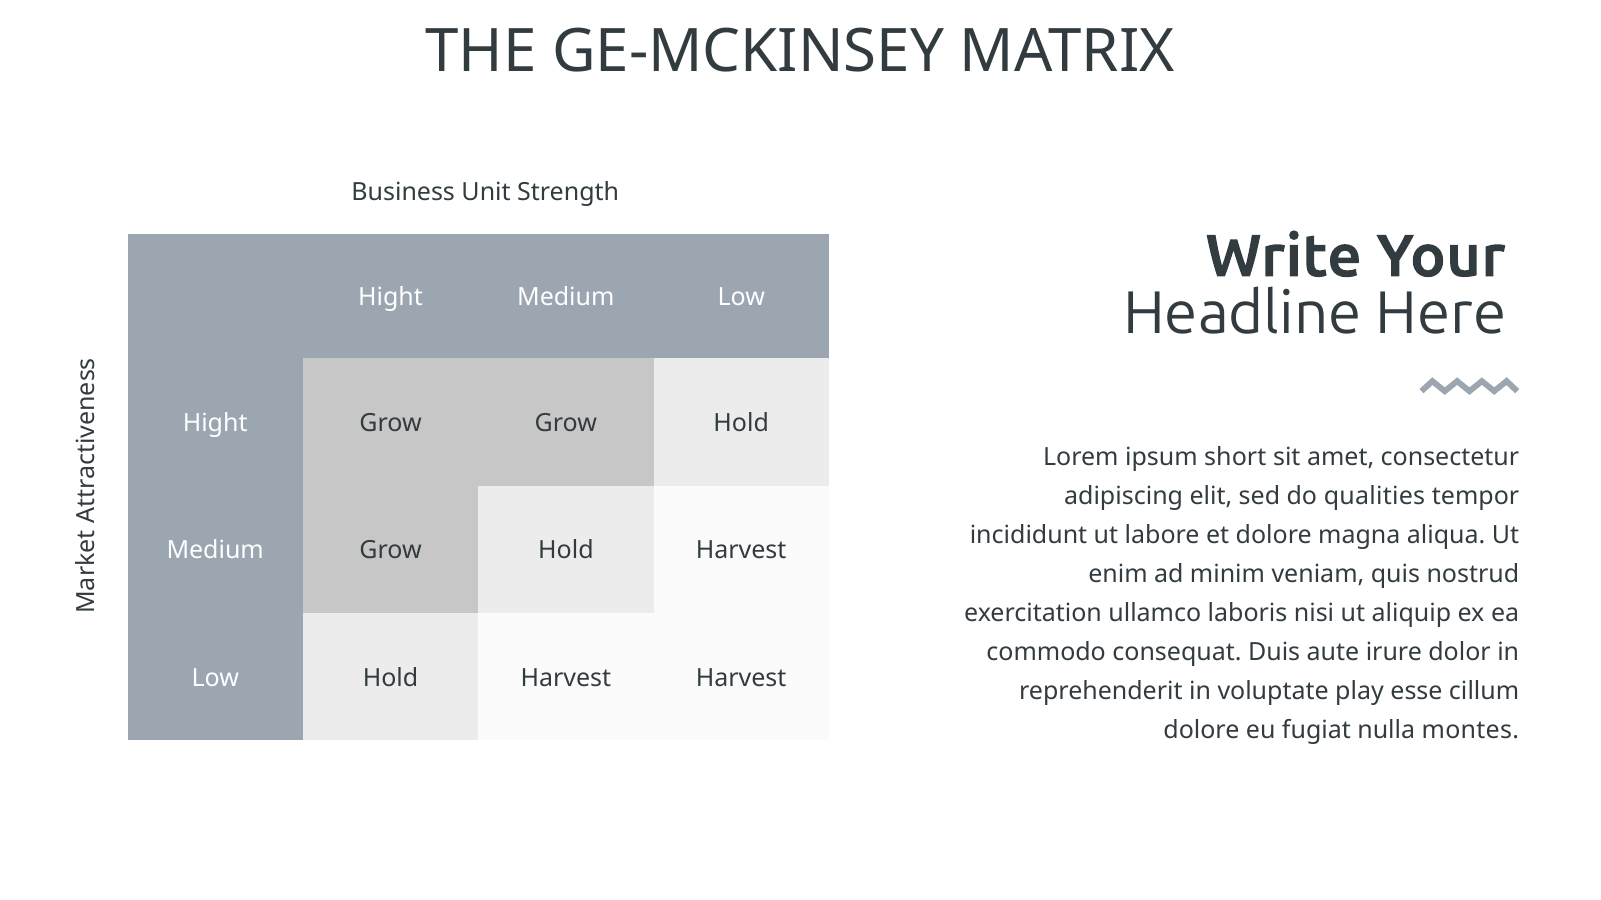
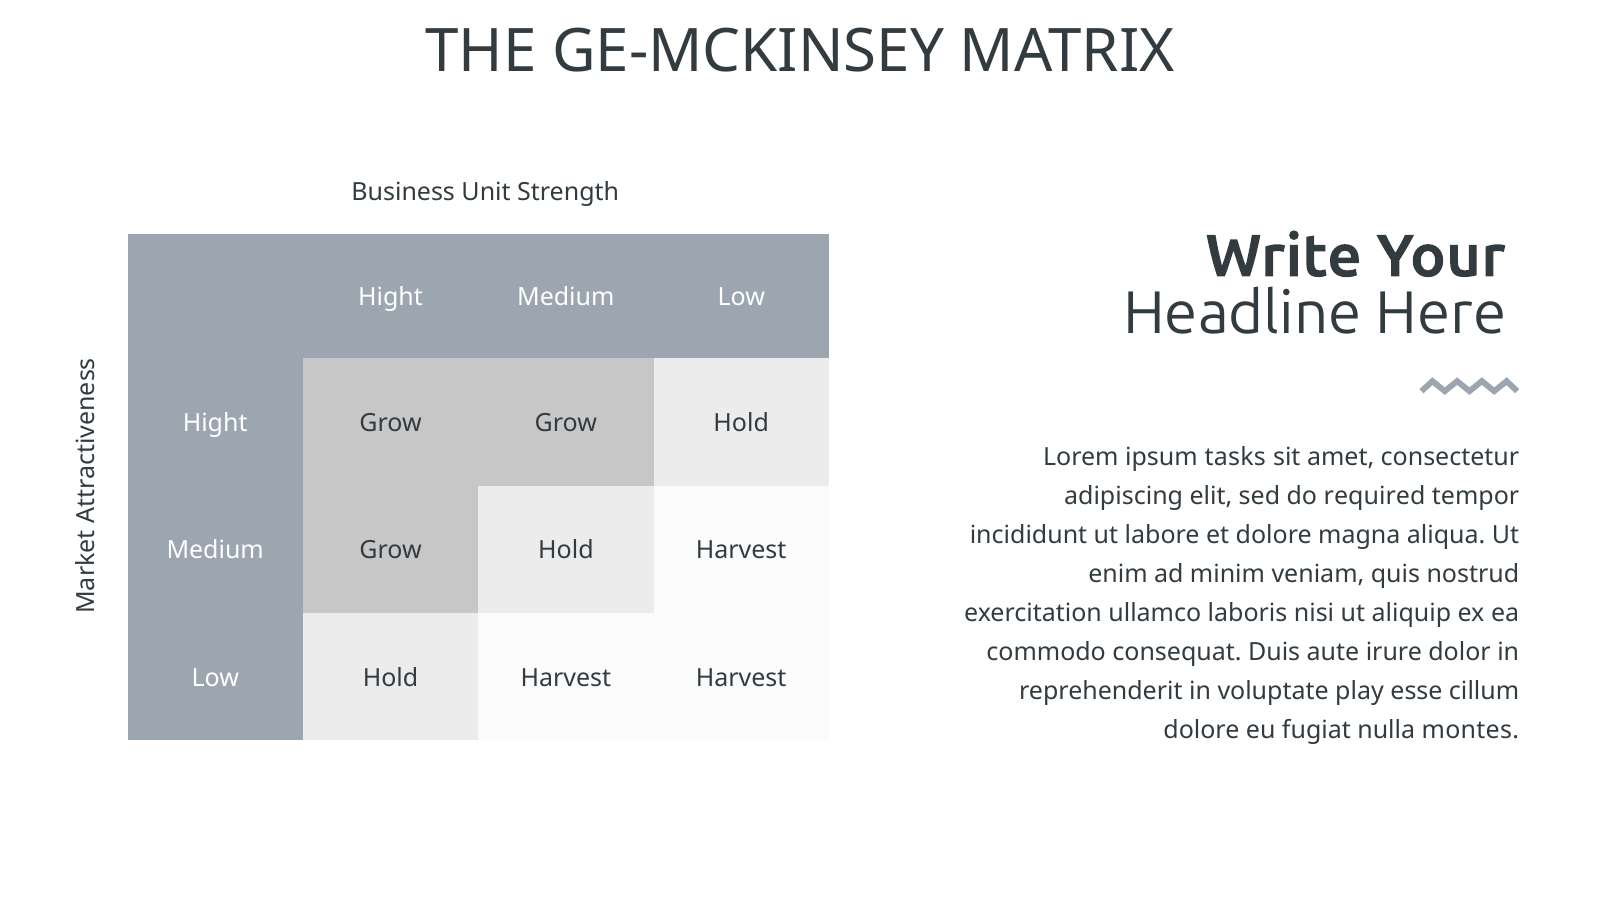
short: short -> tasks (1235, 457)
qualities: qualities -> required (1375, 496)
